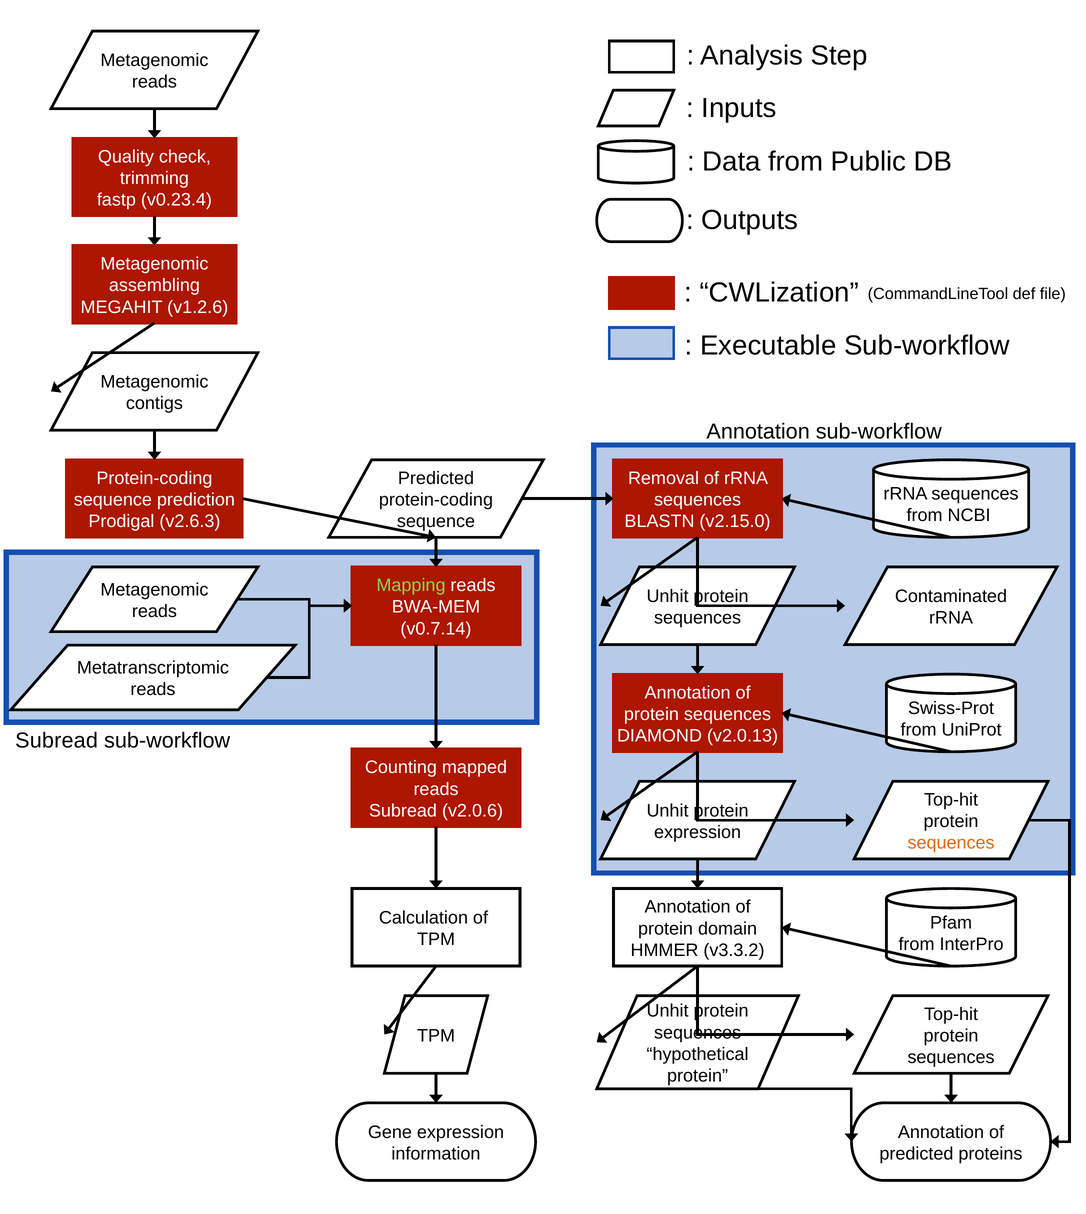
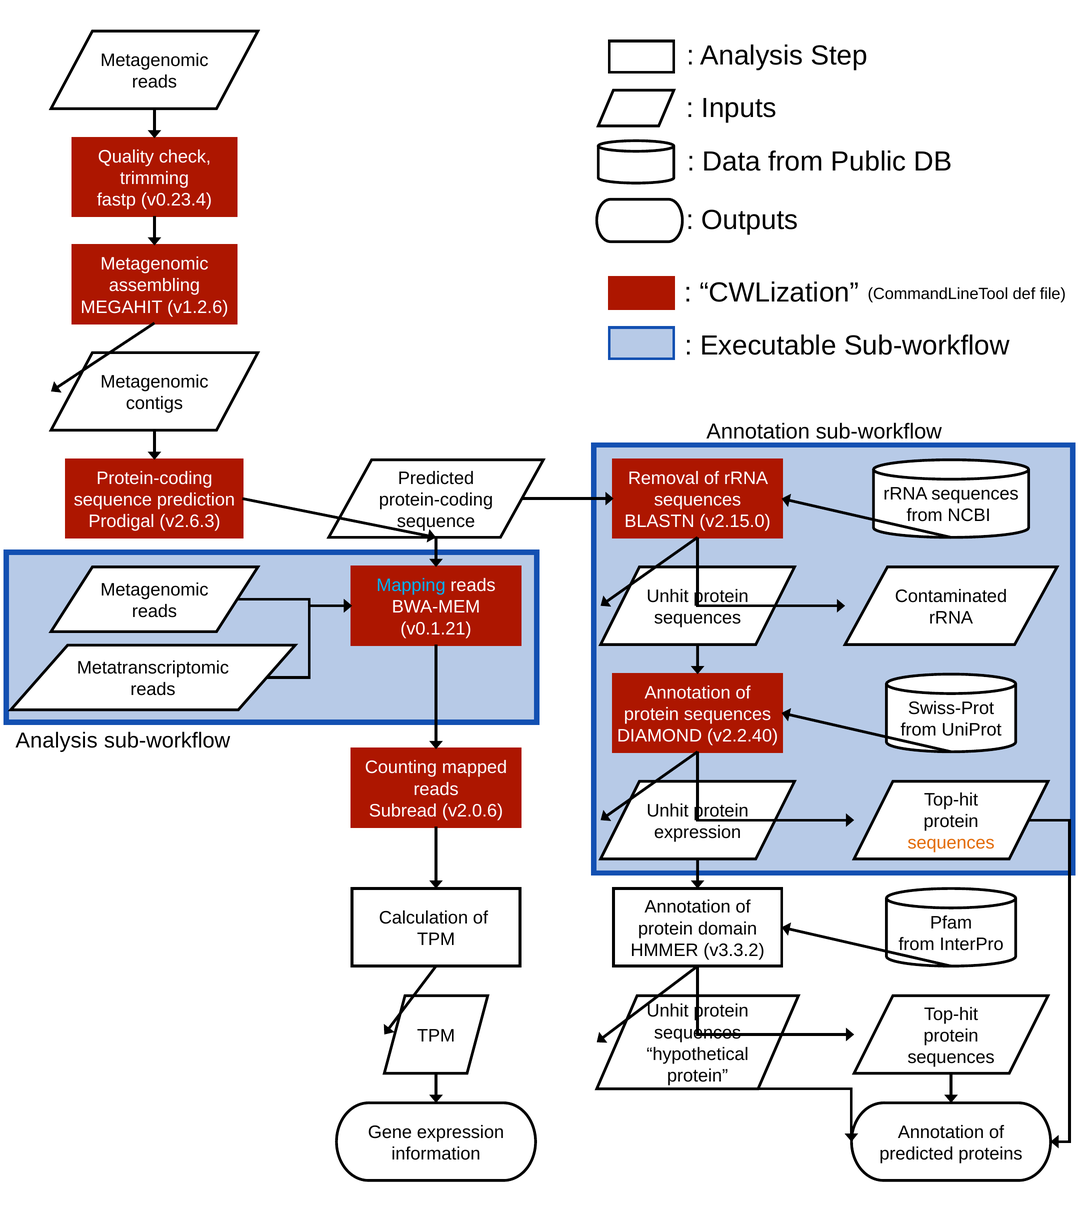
Mapping colour: light green -> light blue (411, 585)
v0.7.14: v0.7.14 -> v0.1.21 (436, 629)
v2.0.13: v2.0.13 -> v2.2.40 (743, 736)
Subread: Subread -> Analysis (57, 740)
